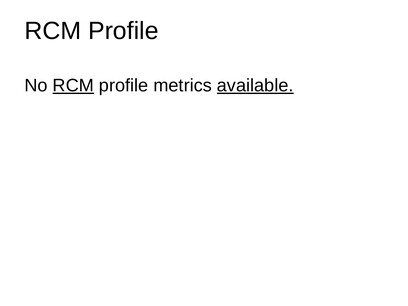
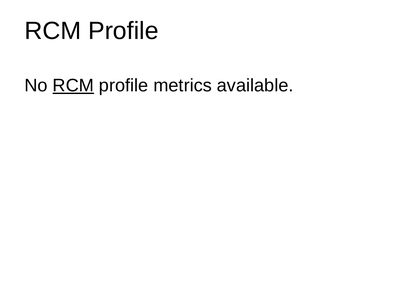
available underline: present -> none (255, 86)
